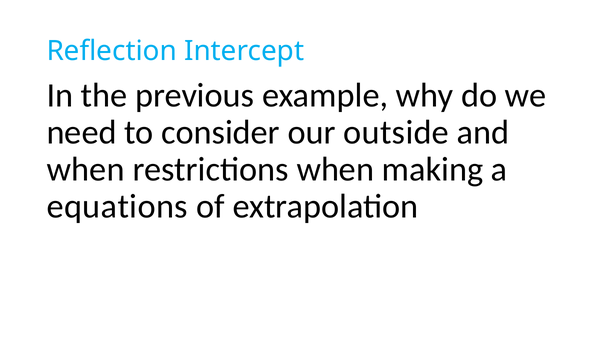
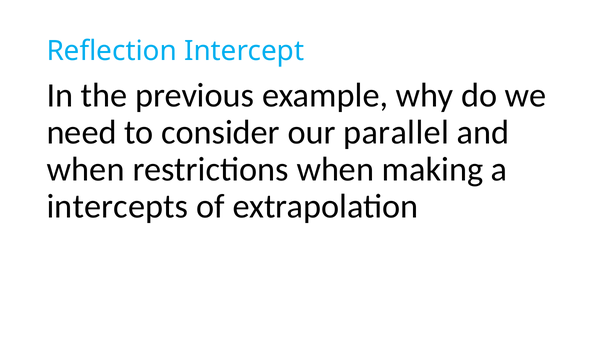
outside: outside -> parallel (396, 133)
equations: equations -> intercepts (117, 207)
